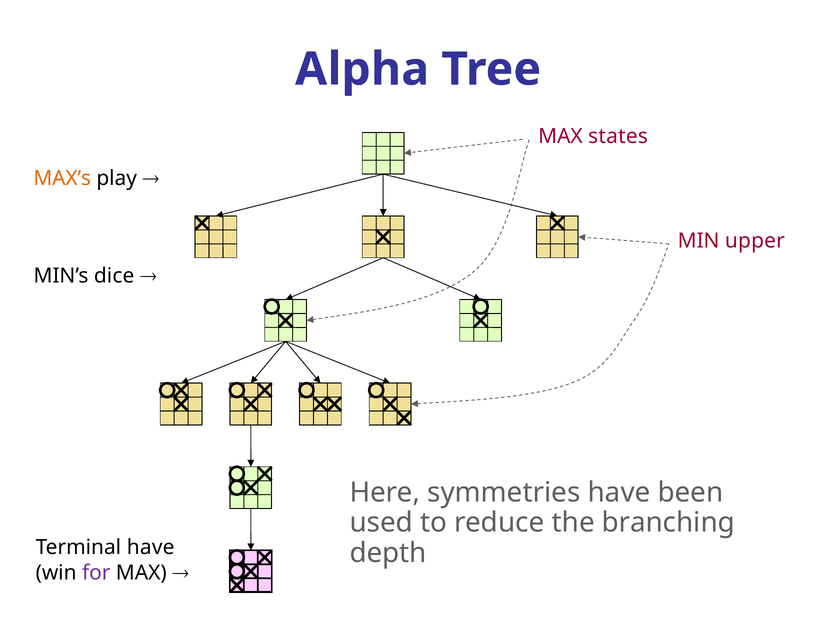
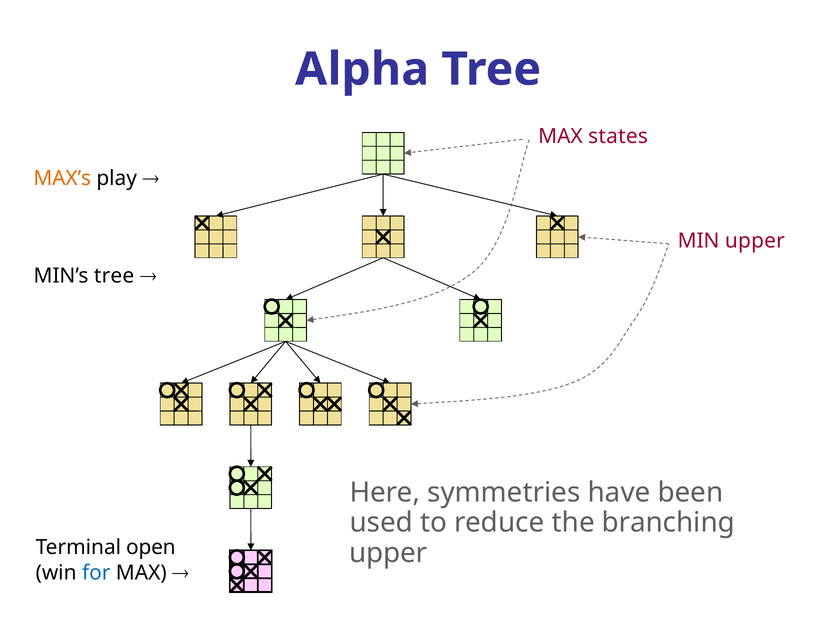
MIN’s dice: dice -> tree (114, 276)
Terminal have: have -> open (151, 548)
depth: depth -> upper (388, 553)
for colour: purple -> blue (96, 573)
